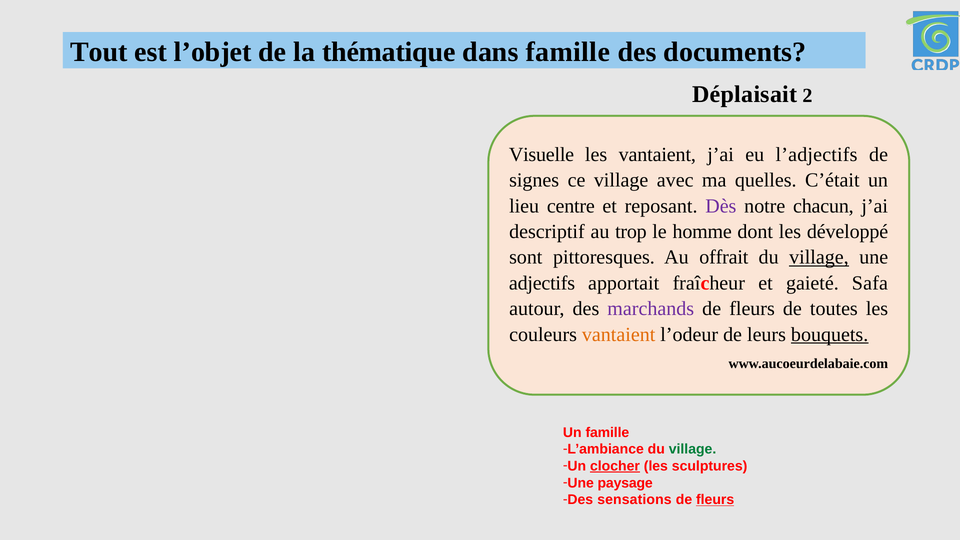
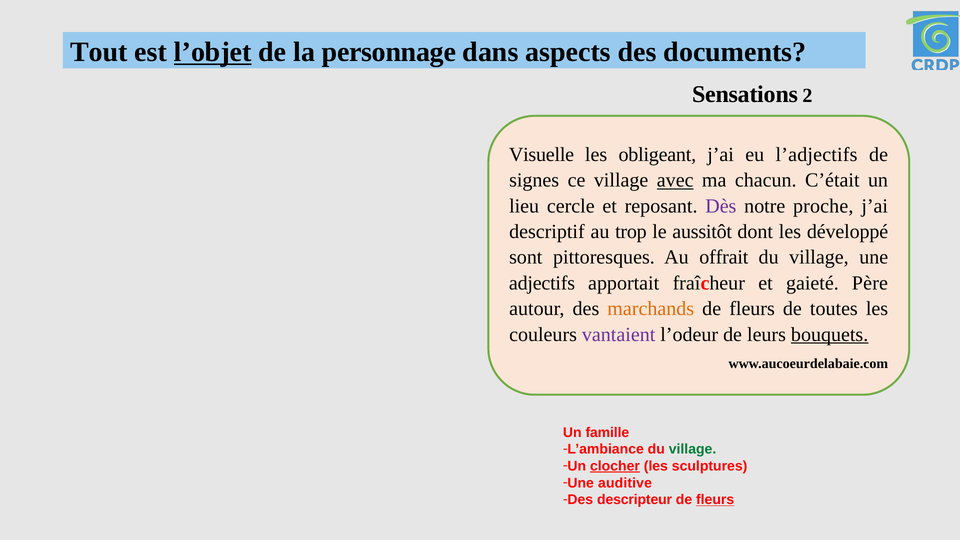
l’objet underline: none -> present (213, 52)
thématique: thématique -> personnage (389, 52)
dans famille: famille -> aspects (568, 52)
Déplaisait: Déplaisait -> Sensations (745, 94)
les vantaient: vantaient -> obligeant (657, 155)
avec underline: none -> present (675, 180)
quelles: quelles -> chacun (766, 180)
centre: centre -> cercle (571, 206)
chacun: chacun -> proche (823, 206)
homme: homme -> aussitôt (702, 232)
village underline: present -> none (819, 257)
Safa: Safa -> Père (870, 283)
marchands colour: purple -> orange (651, 309)
vantaient colour: orange -> purple (619, 334)
paysage: paysage -> auditive (625, 483)
sensations: sensations -> descripteur (635, 500)
